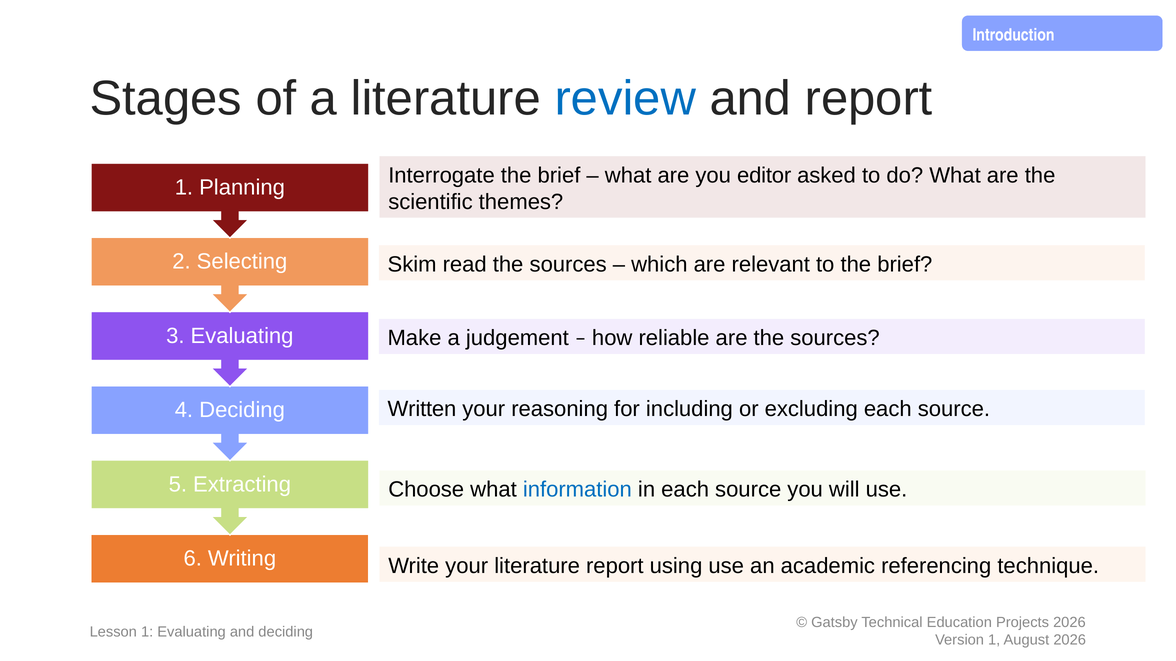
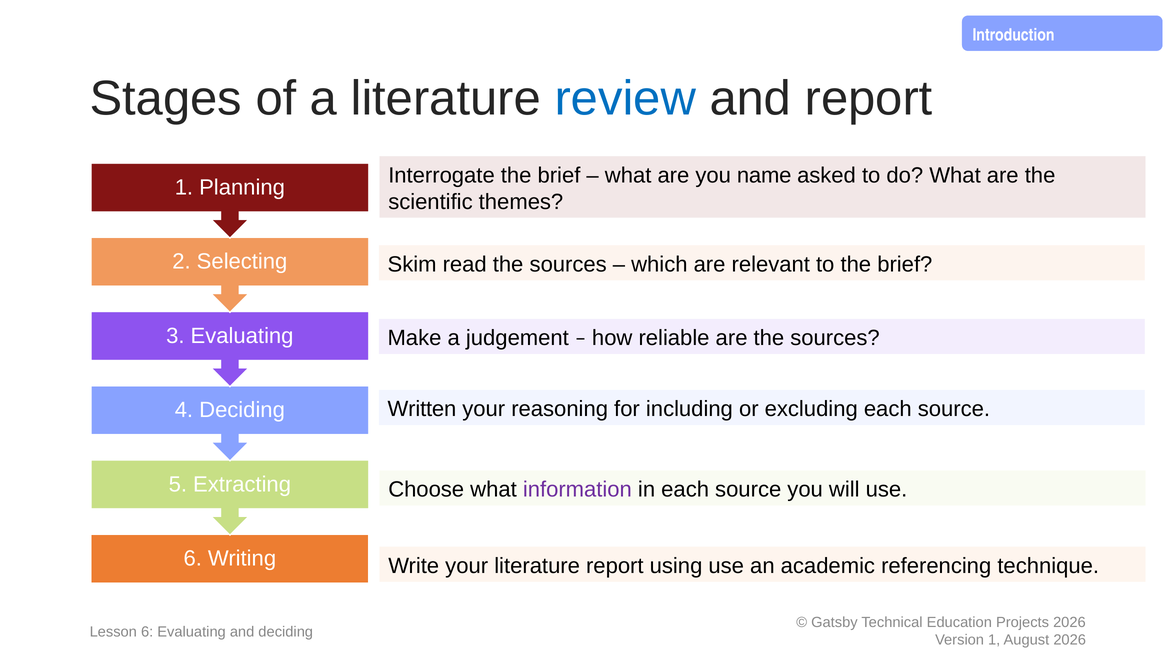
editor: editor -> name (764, 175)
information colour: blue -> purple (577, 490)
Lesson 1: 1 -> 6 (147, 632)
